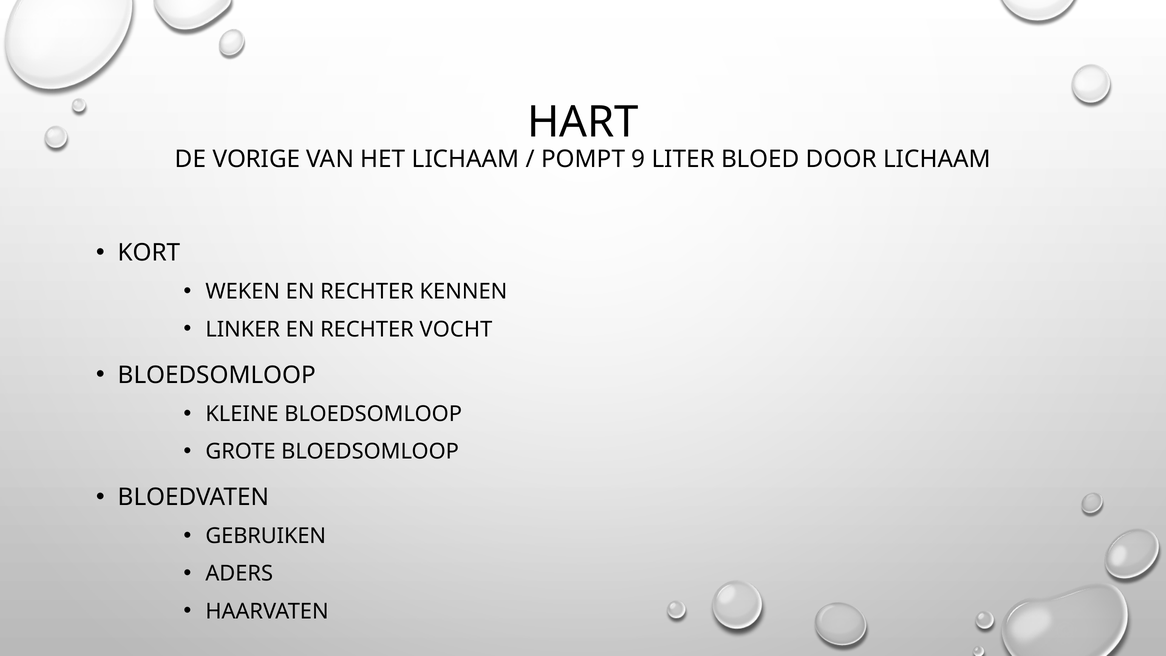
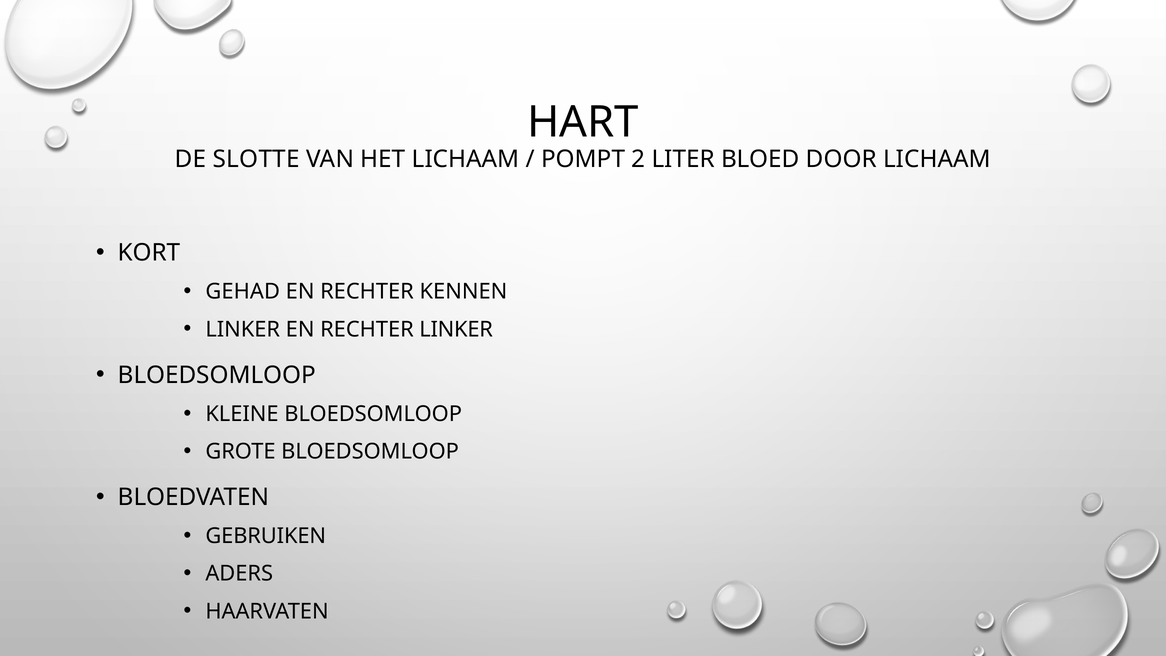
VORIGE: VORIGE -> SLOTTE (256, 159)
9: 9 -> 2 (638, 159)
WEKEN: WEKEN -> GEHAD (243, 292)
RECHTER VOCHT: VOCHT -> LINKER (456, 329)
